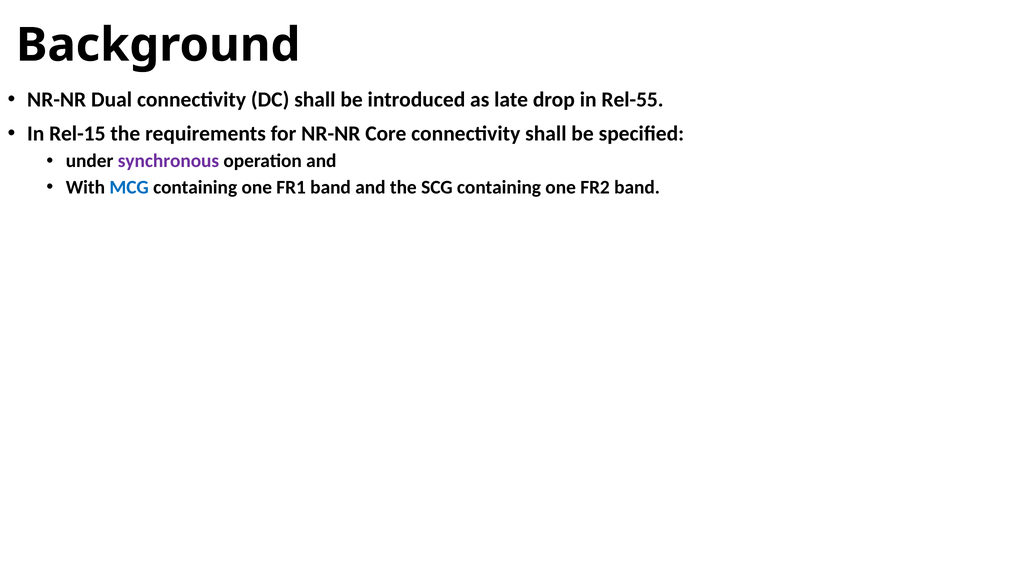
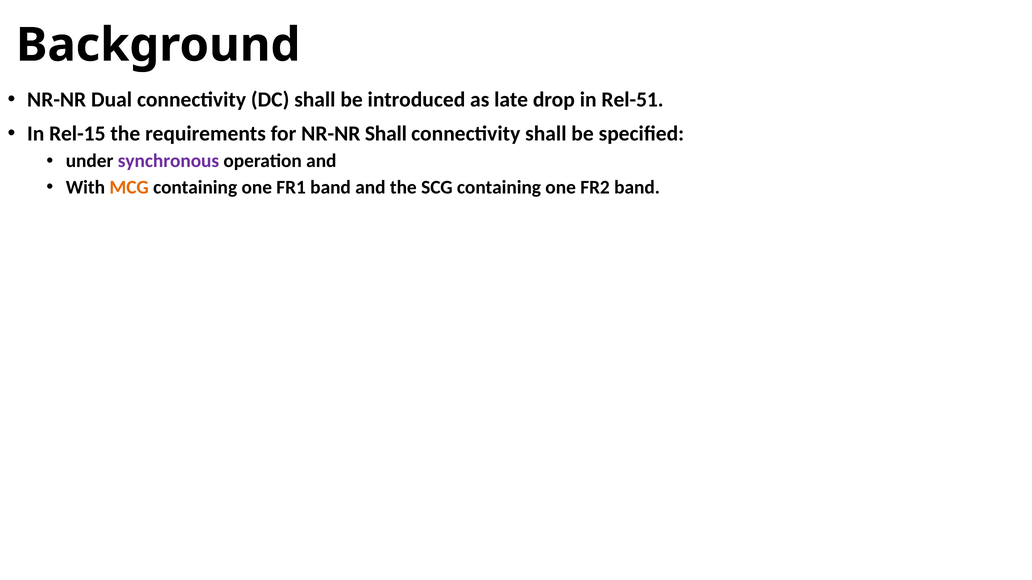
Rel-55: Rel-55 -> Rel-51 (633, 100)
NR-NR Core: Core -> Shall (386, 134)
MCG colour: blue -> orange (129, 187)
